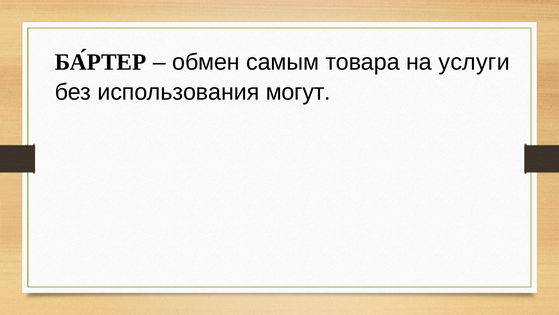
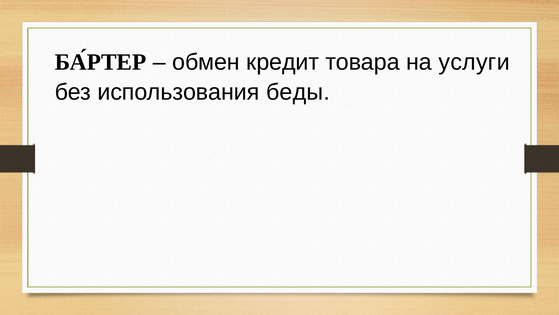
самым: самым -> кредит (283, 62)
могут: могут -> беды (298, 92)
